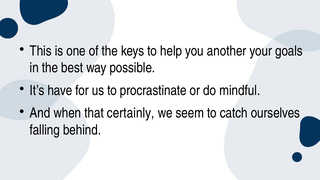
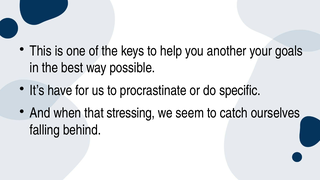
mindful: mindful -> specific (240, 90)
certainly: certainly -> stressing (131, 113)
